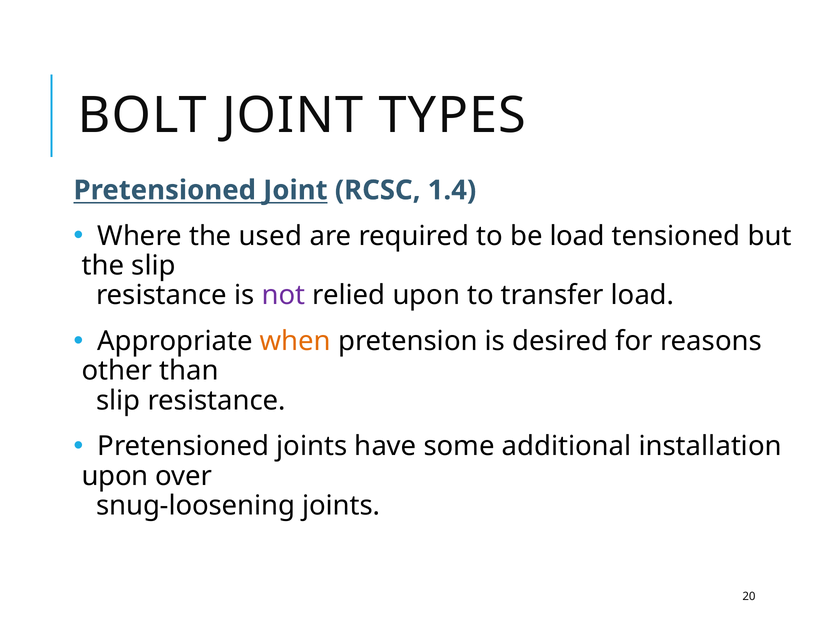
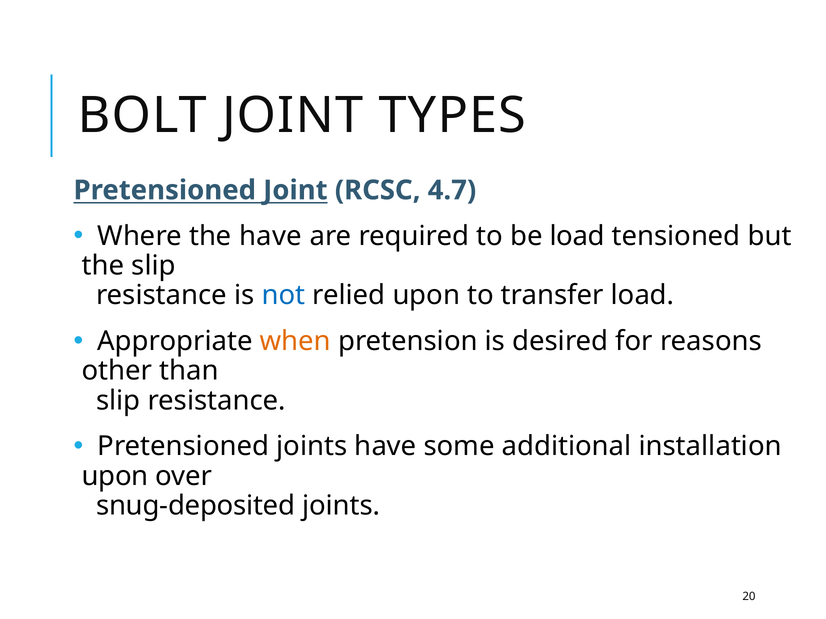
1.4: 1.4 -> 4.7 (452, 190)
the used: used -> have (270, 236)
not colour: purple -> blue (283, 296)
snug-loosening: snug-loosening -> snug-deposited (196, 506)
